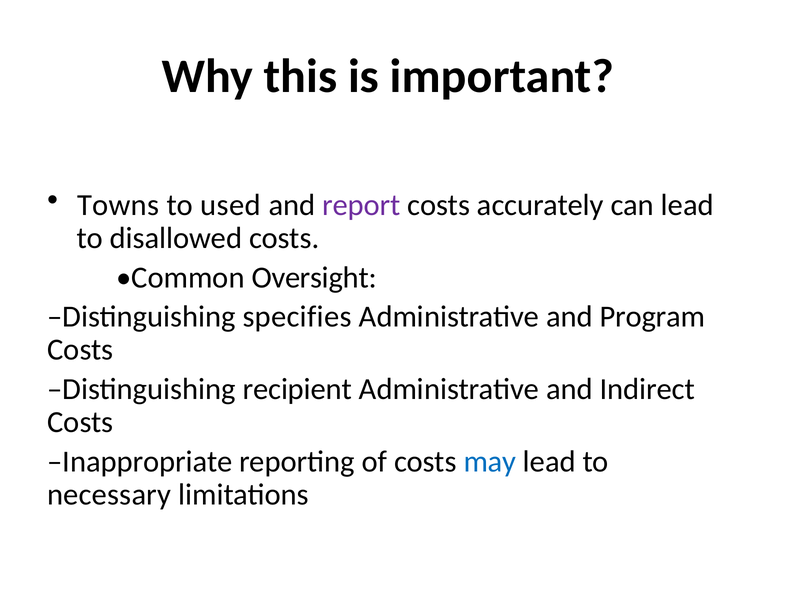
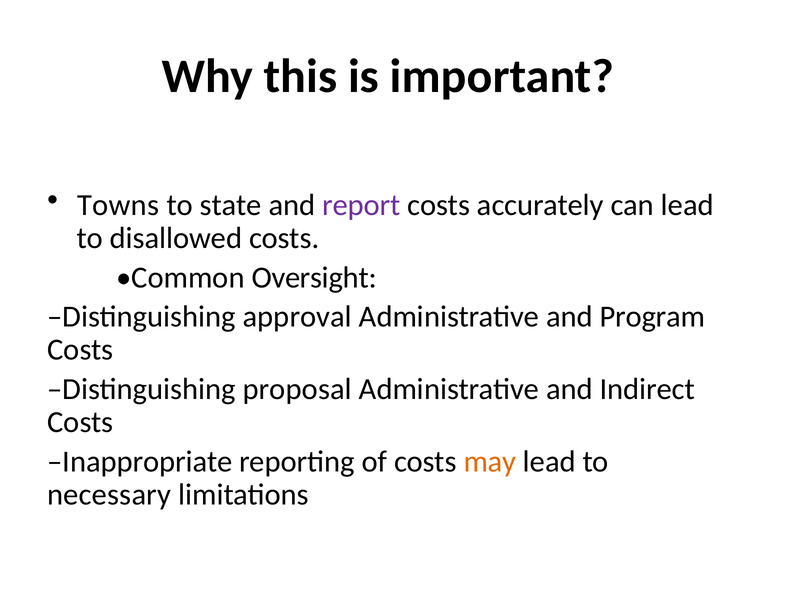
used: used -> state (231, 205)
specifies: specifies -> approval (297, 317)
recipient: recipient -> proposal (297, 389)
may colour: blue -> orange (490, 462)
